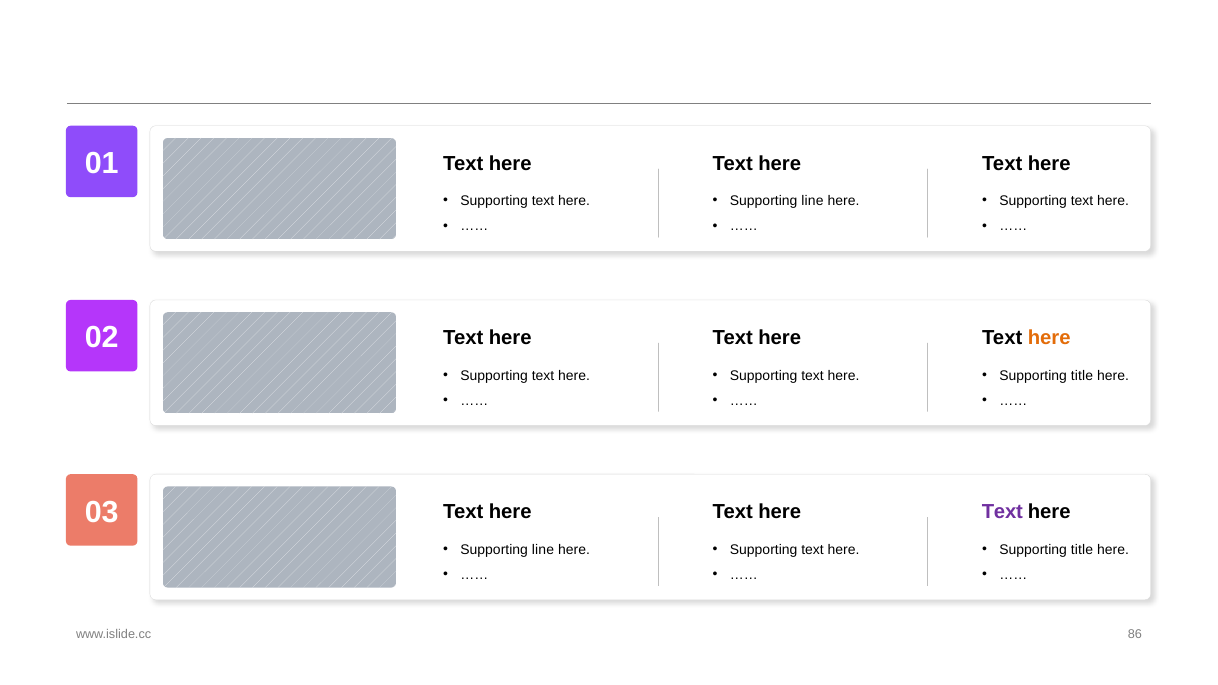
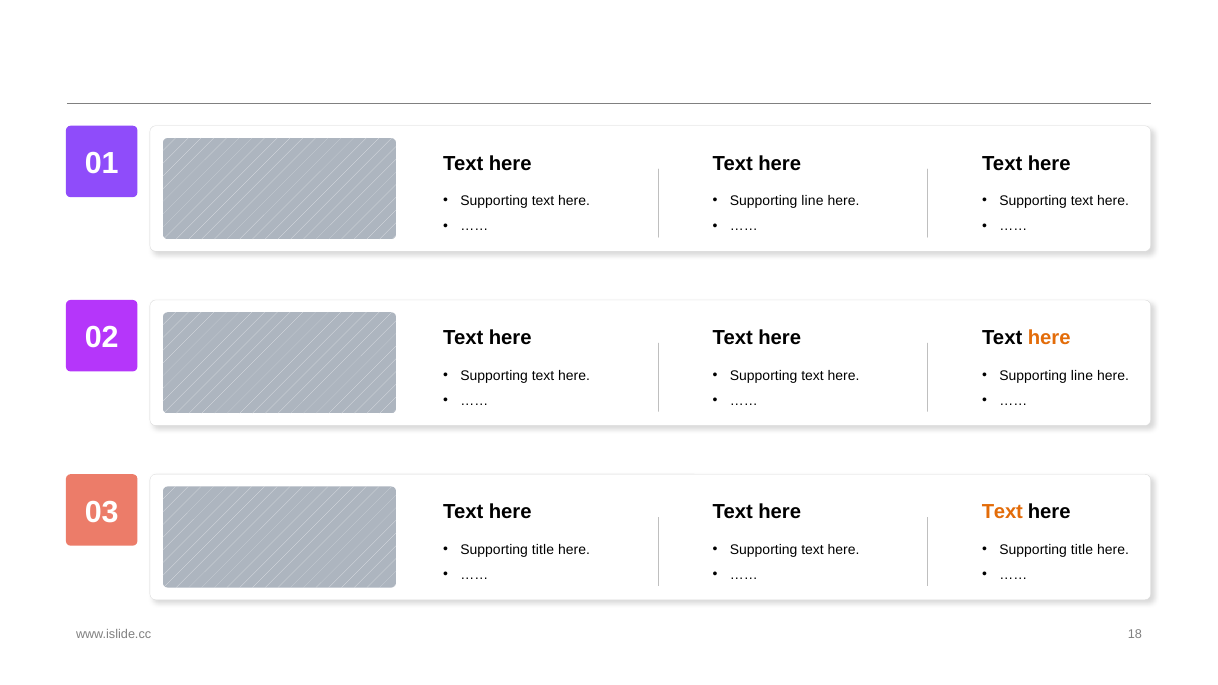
title: title -> line (1082, 376)
Text colour: purple -> orange (1002, 512)
line: line -> title (543, 550)
86: 86 -> 18 (1135, 635)
